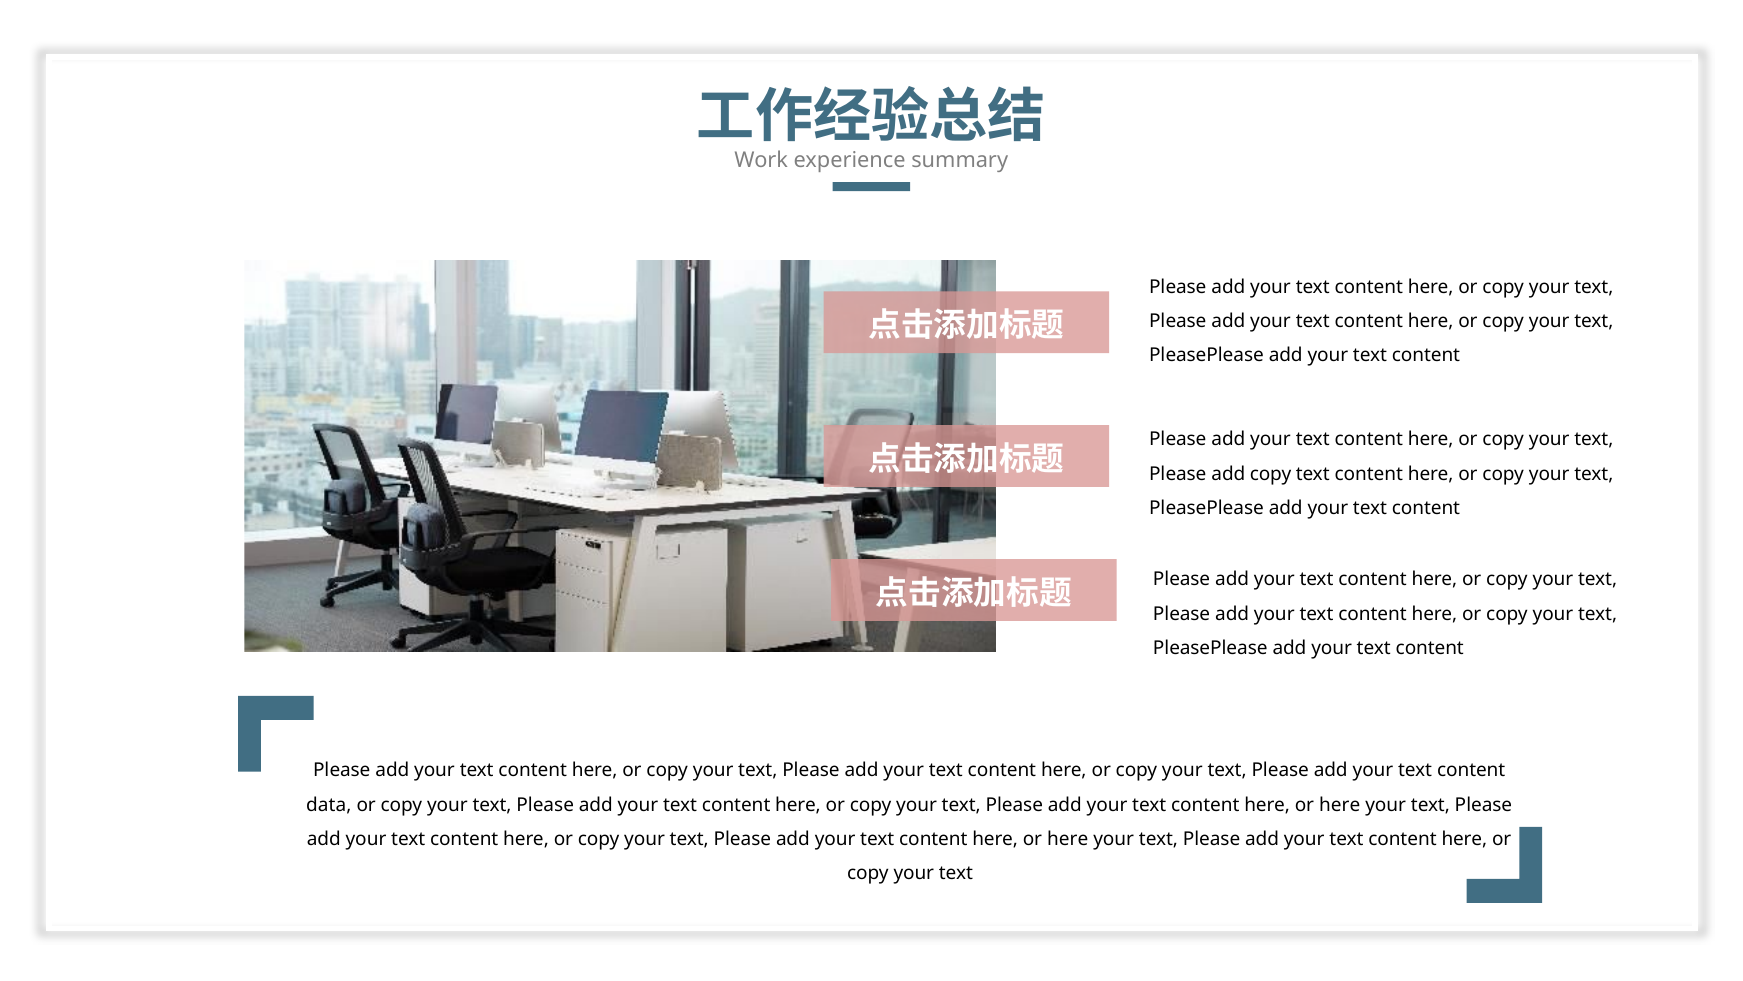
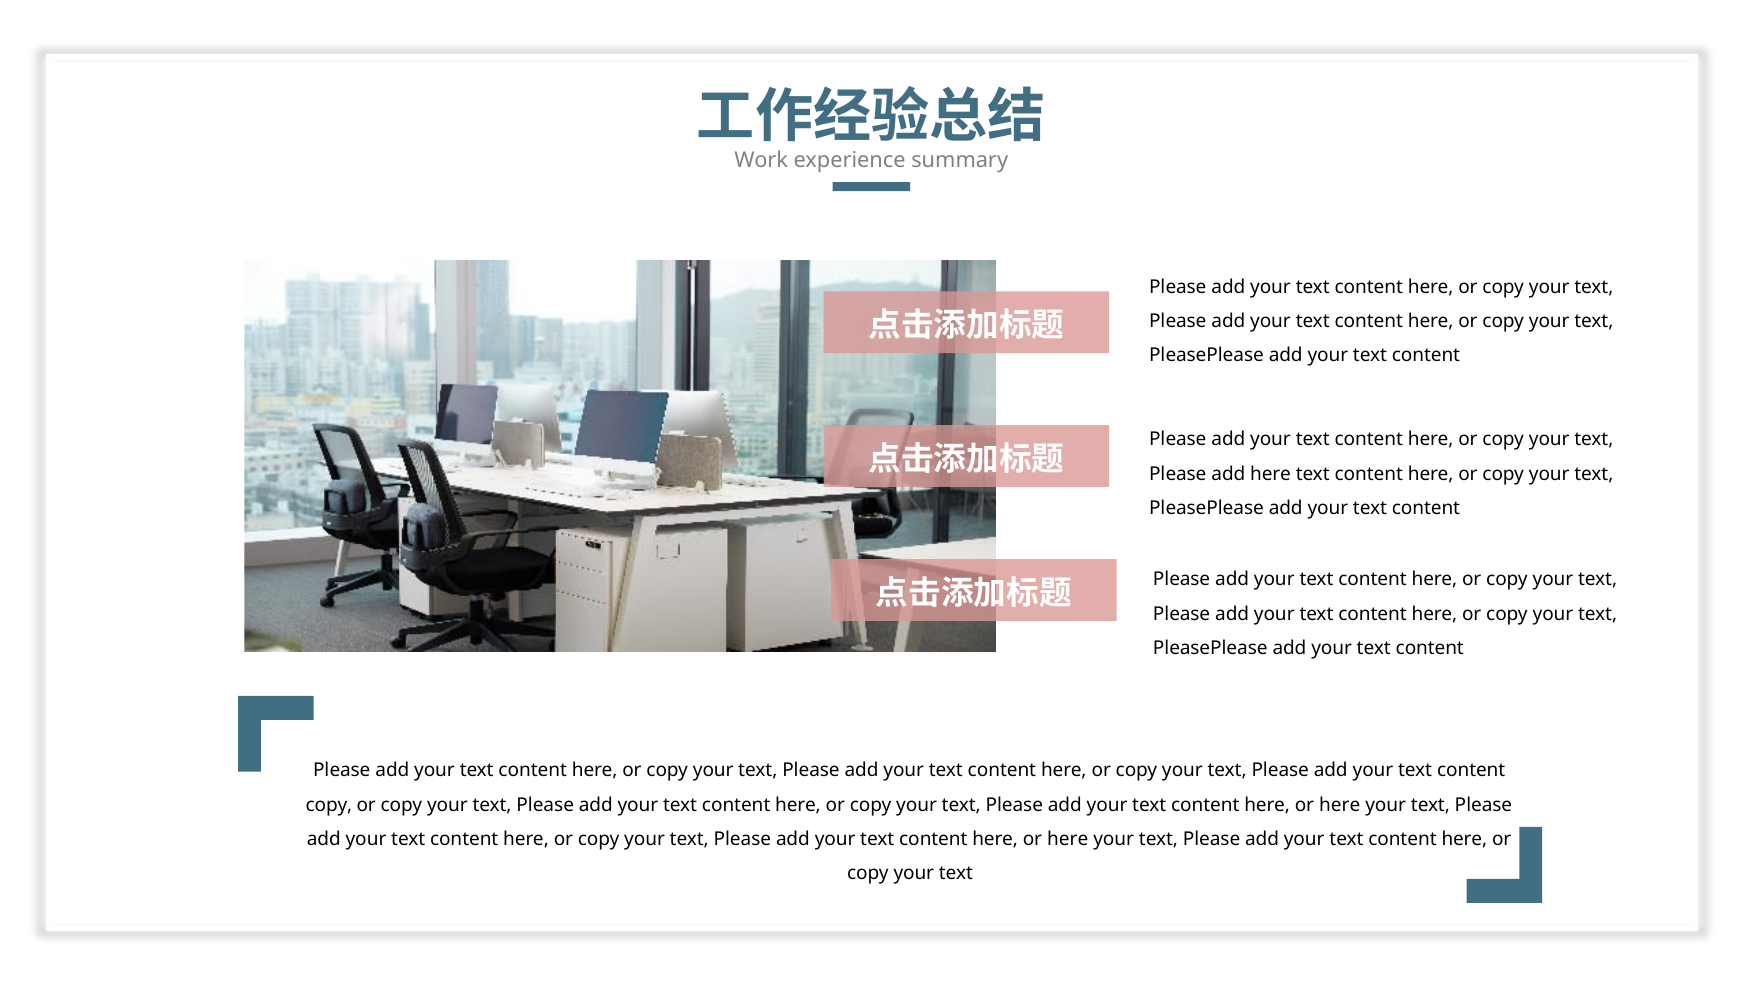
add copy: copy -> here (1271, 473)
data: data -> copy (329, 804)
